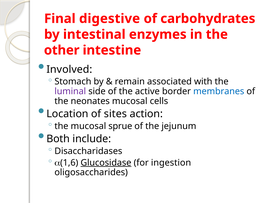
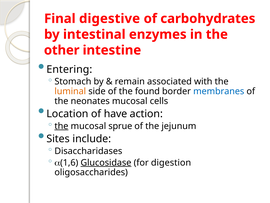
Involved: Involved -> Entering (69, 69)
luminal colour: purple -> orange (70, 91)
active: active -> found (147, 91)
sites: sites -> have (116, 114)
the underline: none -> present (61, 126)
Both: Both -> Sites (58, 139)
ingestion: ingestion -> digestion (171, 162)
